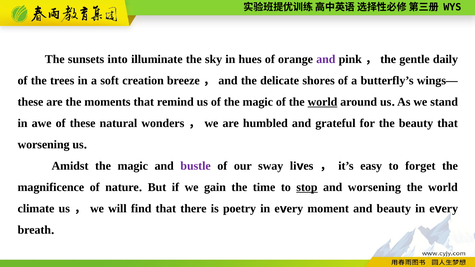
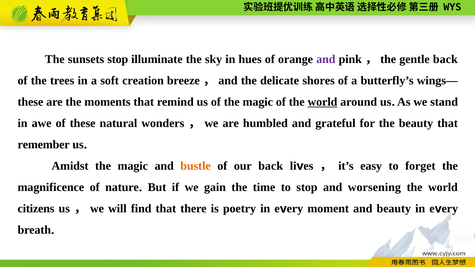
sunsets into: into -> stop (118, 59)
gentle daily: daily -> back (445, 59)
worsening: worsening -> remember (44, 145)
bustle colour: purple -> orange (196, 166)
our sway: sway -> back (271, 166)
stop underline: present -> none (307, 187)
climate: climate -> citizens (36, 209)
